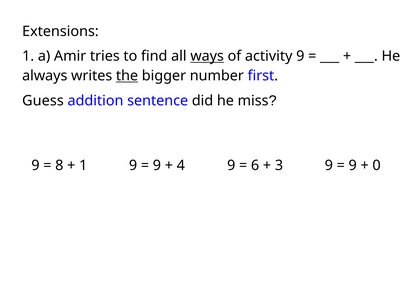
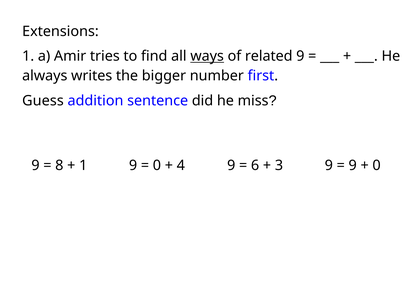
activity: activity -> related (269, 56)
the underline: present -> none (127, 76)
9: 9 -> 0 (157, 166)
